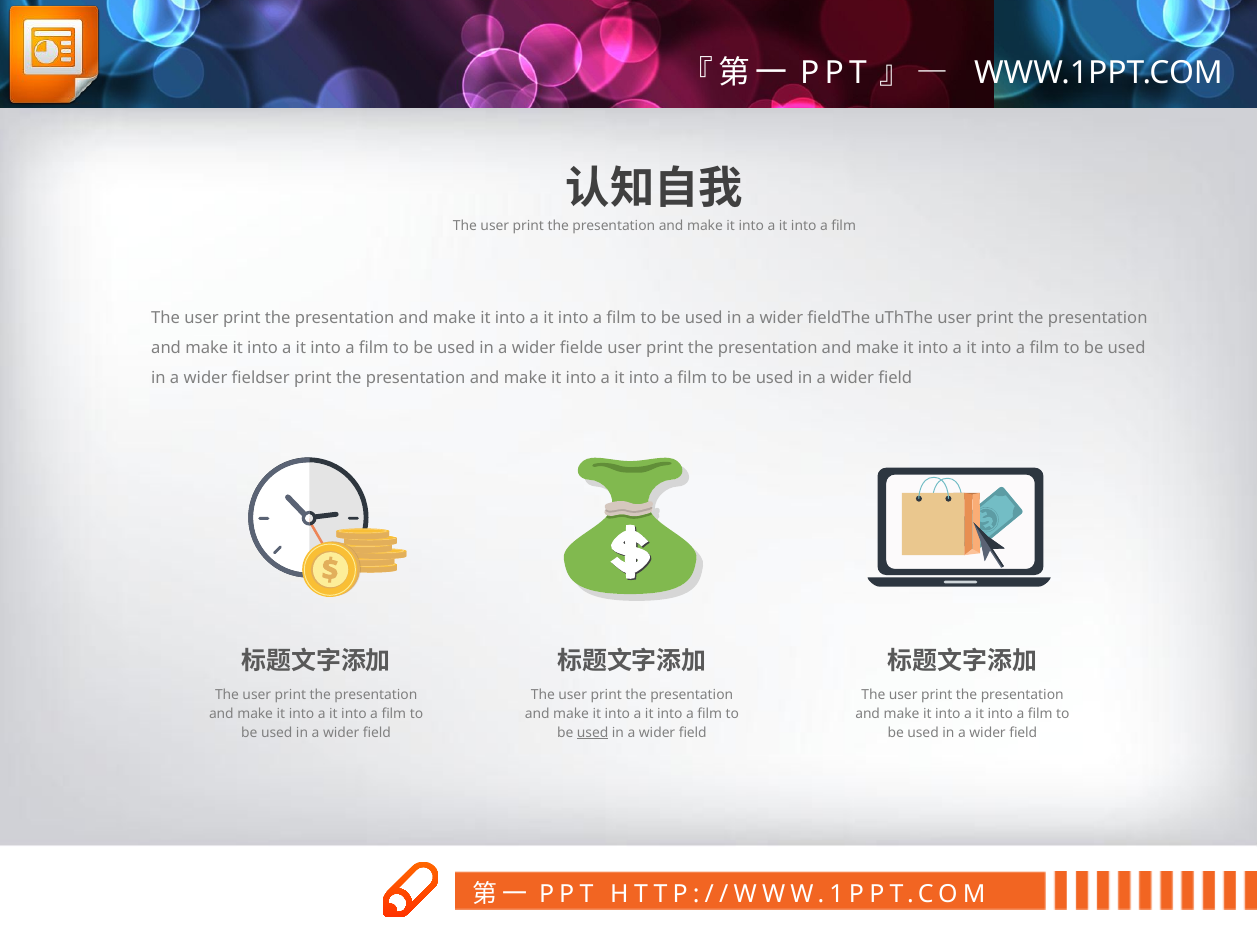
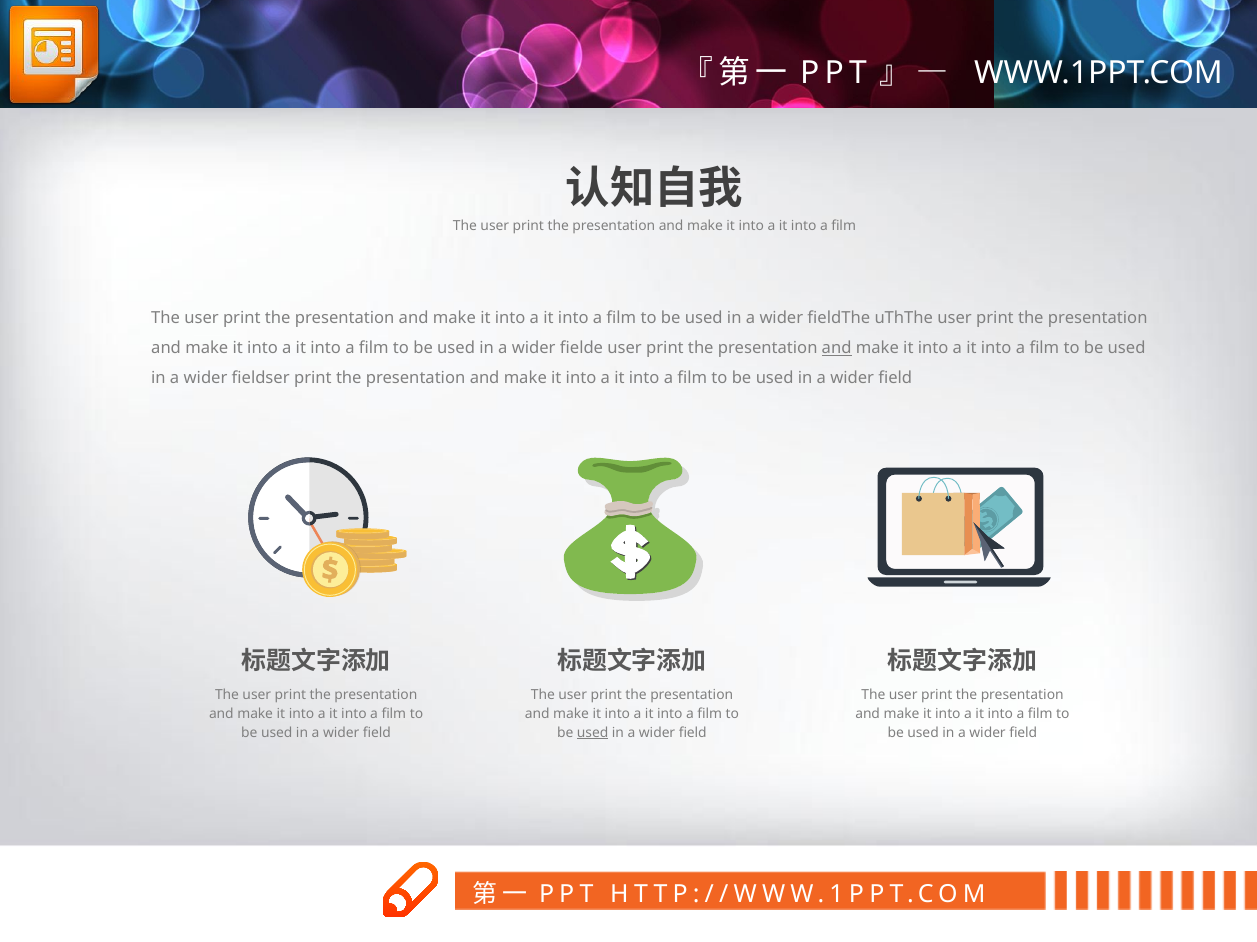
and underline: none -> present (837, 348)
